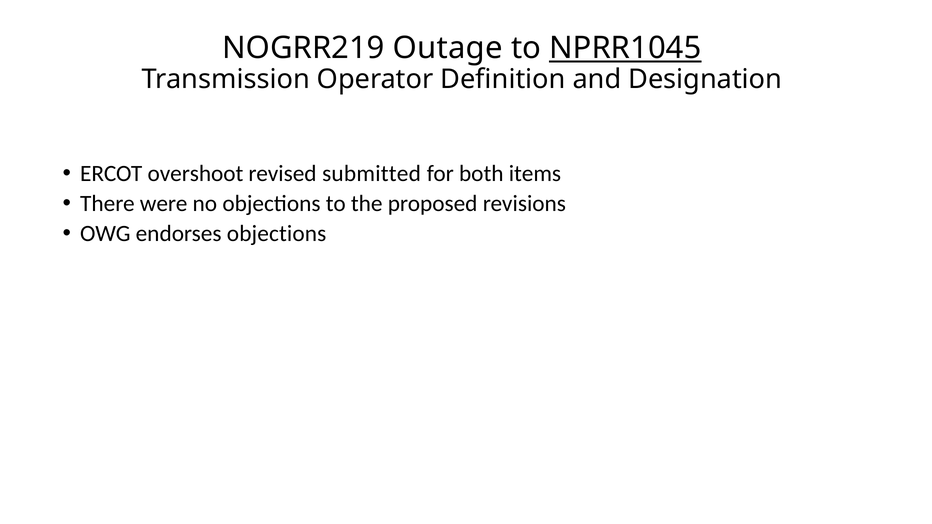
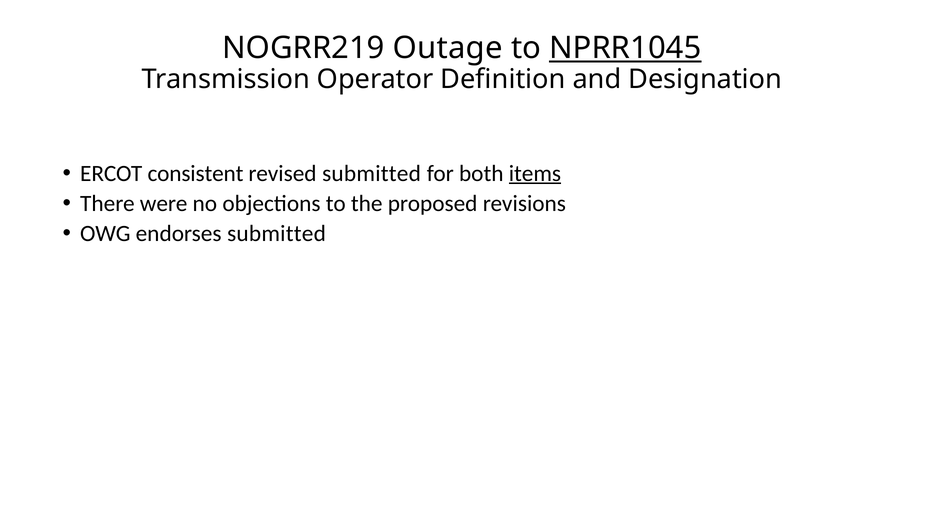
overshoot: overshoot -> consistent (195, 173)
items underline: none -> present (535, 173)
endorses objections: objections -> submitted (277, 233)
